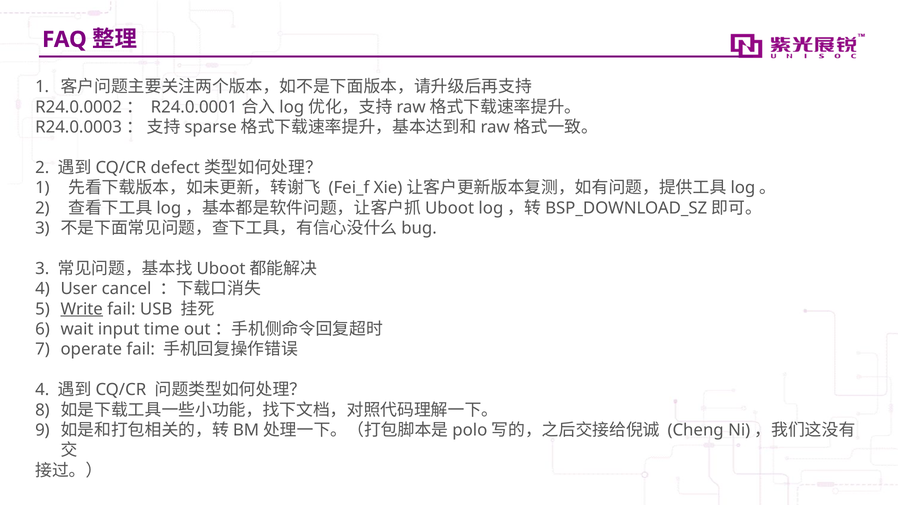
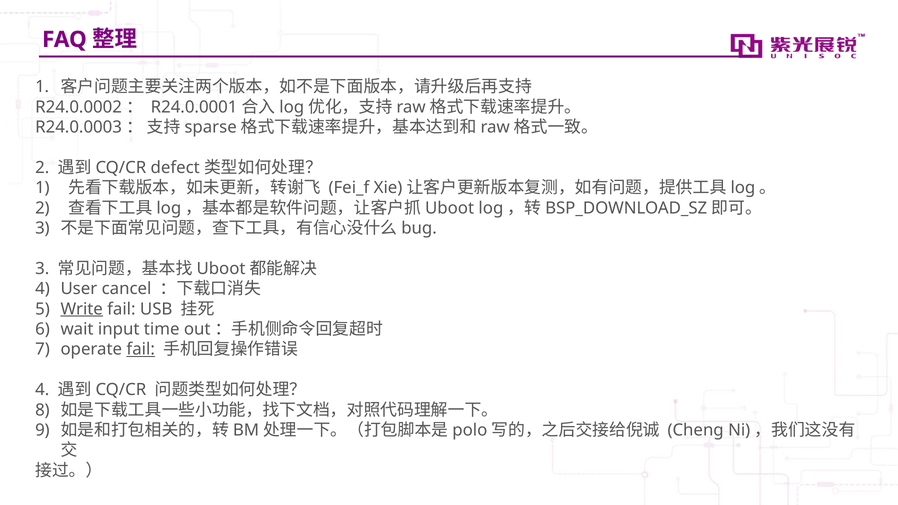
fail underline: none -> present (141, 349)
